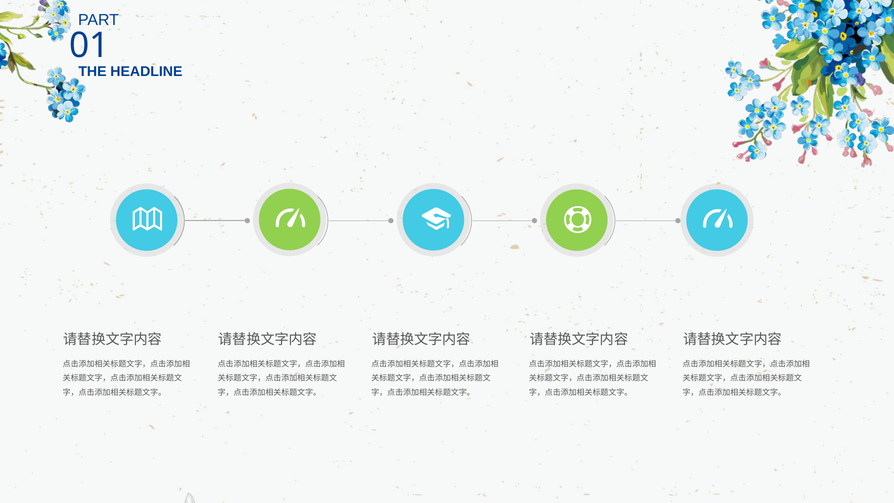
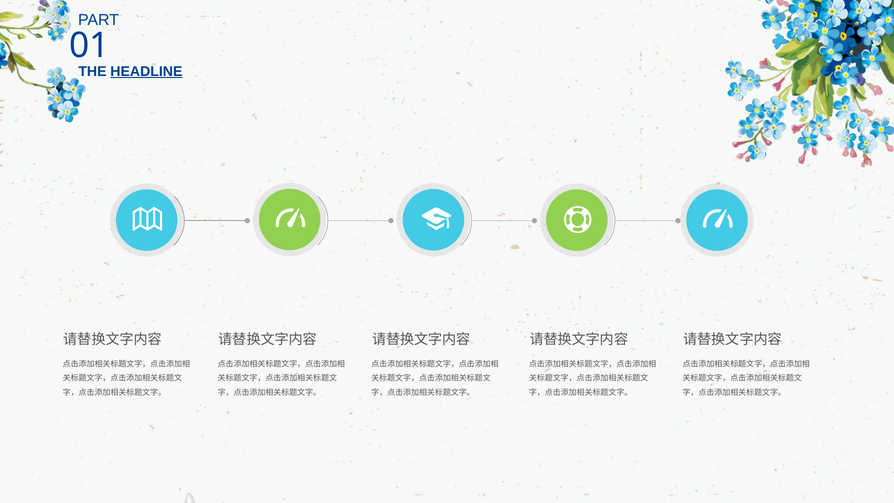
HEADLINE underline: none -> present (146, 71)
